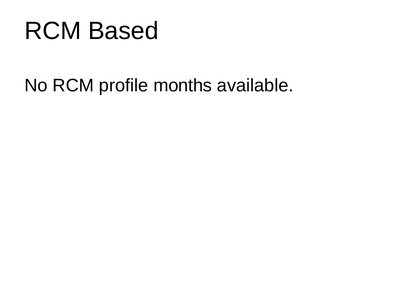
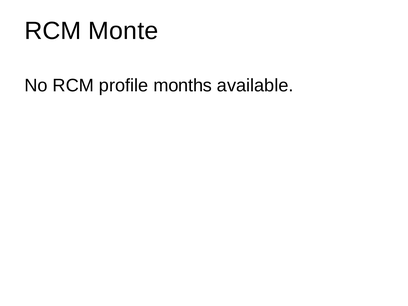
Based: Based -> Monte (123, 31)
